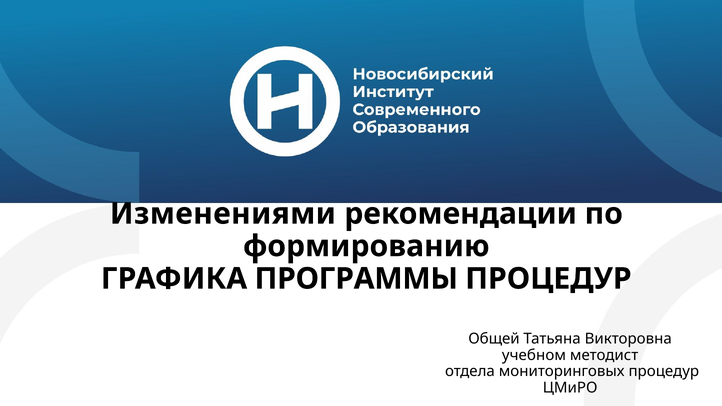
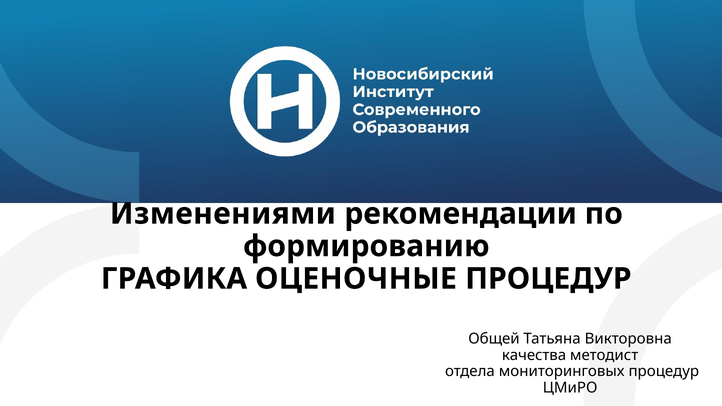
ПРОГРАММЫ: ПРОГРАММЫ -> ОЦЕНОЧНЫЕ (356, 279)
учебном: учебном -> качества (534, 355)
